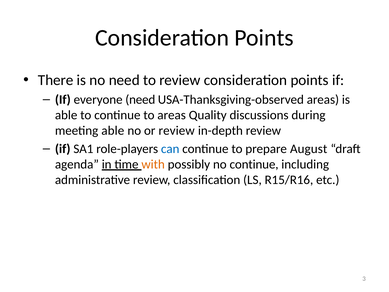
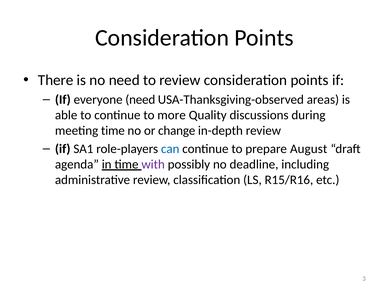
to areas: areas -> more (172, 115)
meeting able: able -> time (113, 131)
or review: review -> change (177, 131)
with colour: orange -> purple (153, 164)
no continue: continue -> deadline (254, 164)
